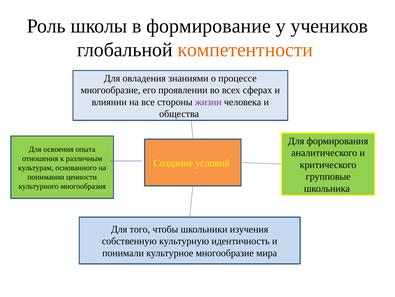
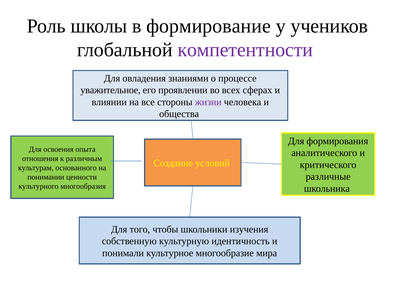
компетентности colour: orange -> purple (245, 50)
многообразие: многообразие -> уважительное (110, 90)
групповые: групповые -> различные (328, 176)
